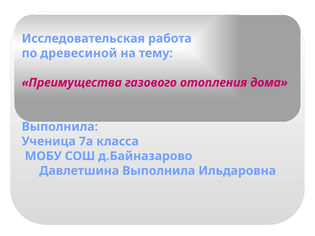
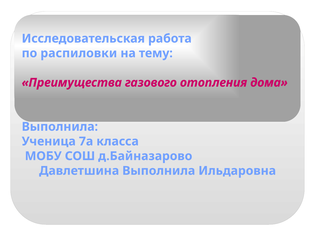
древесиной: древесиной -> распиловки (79, 53)
